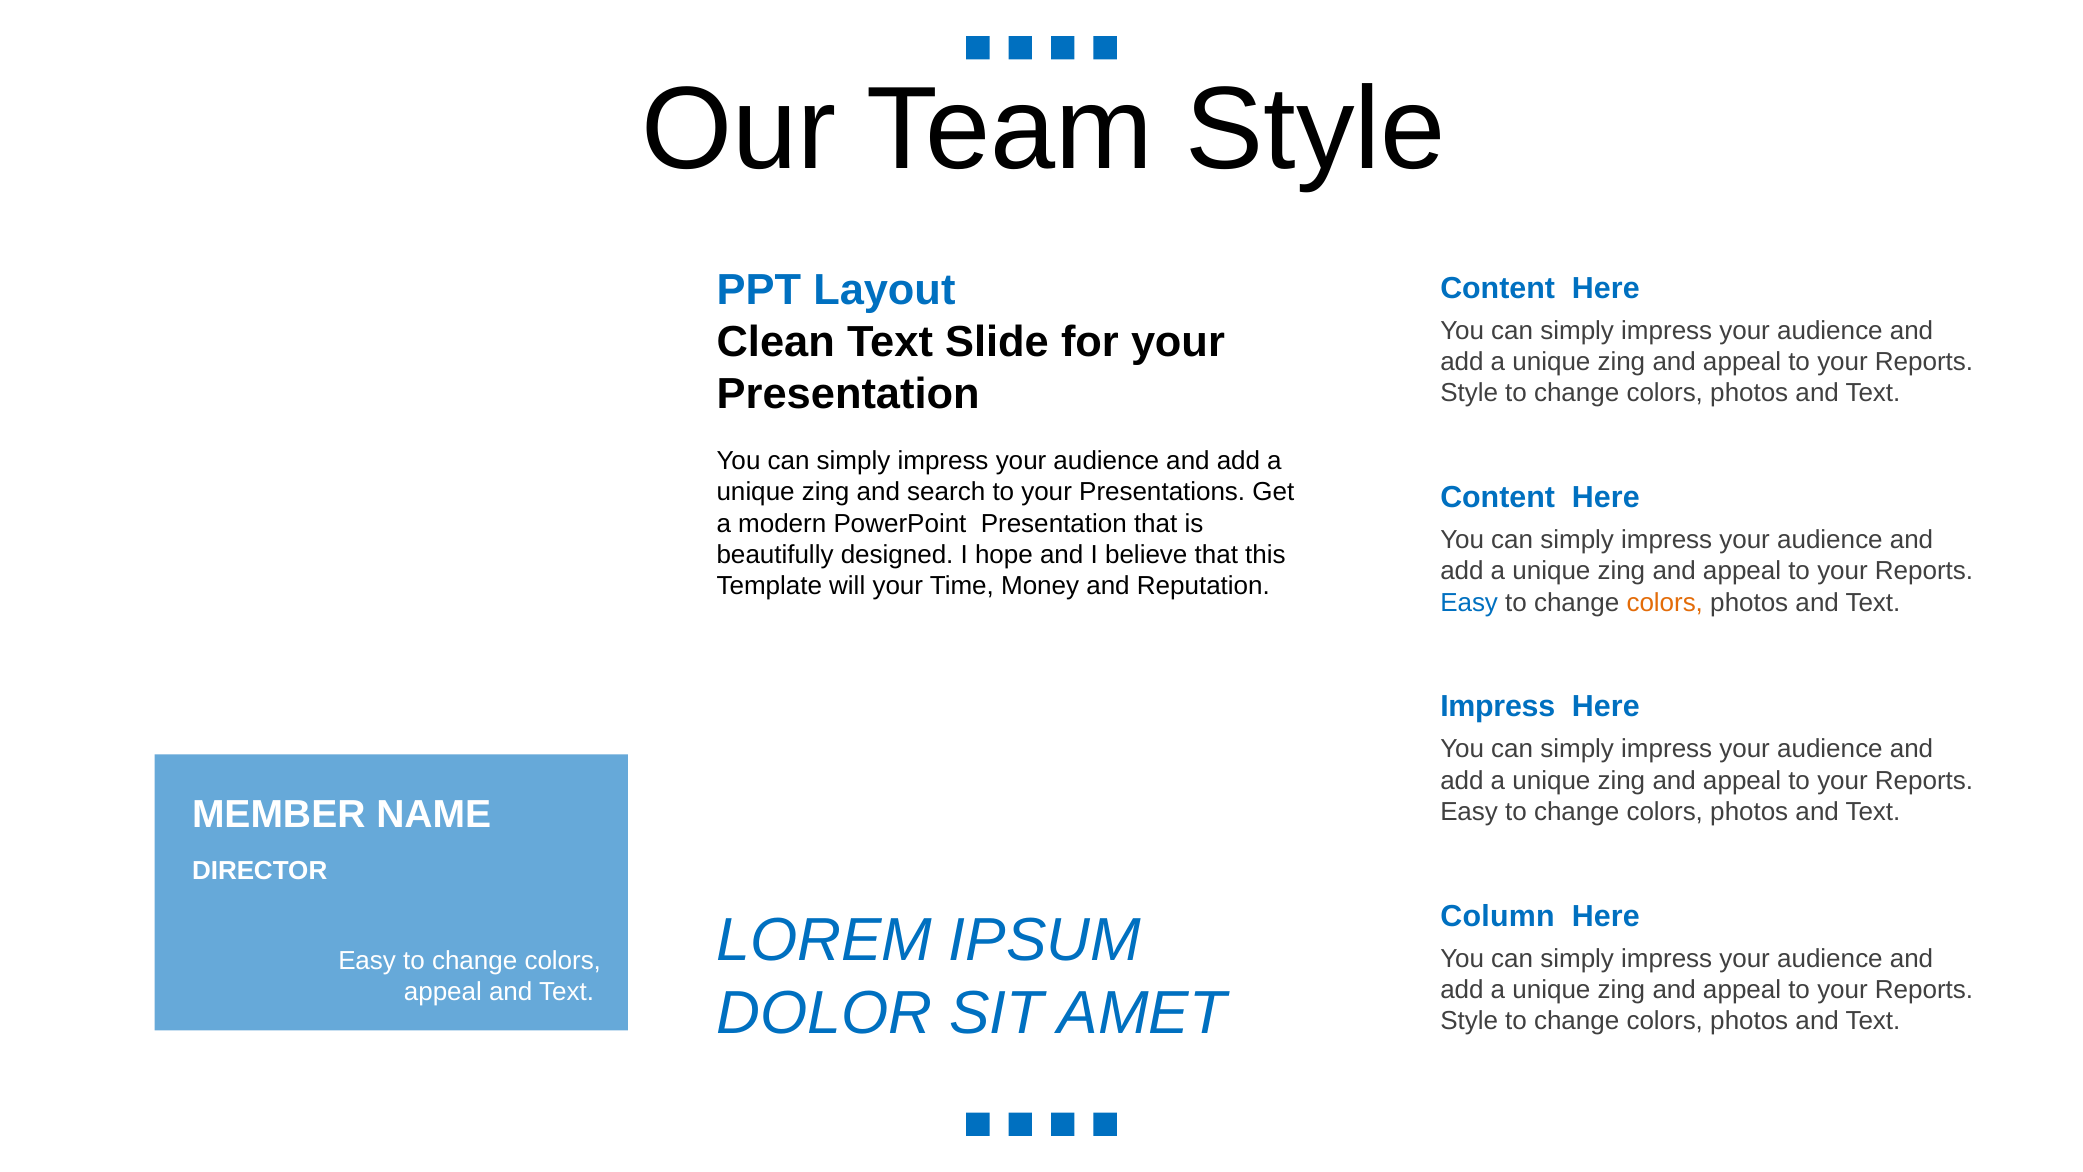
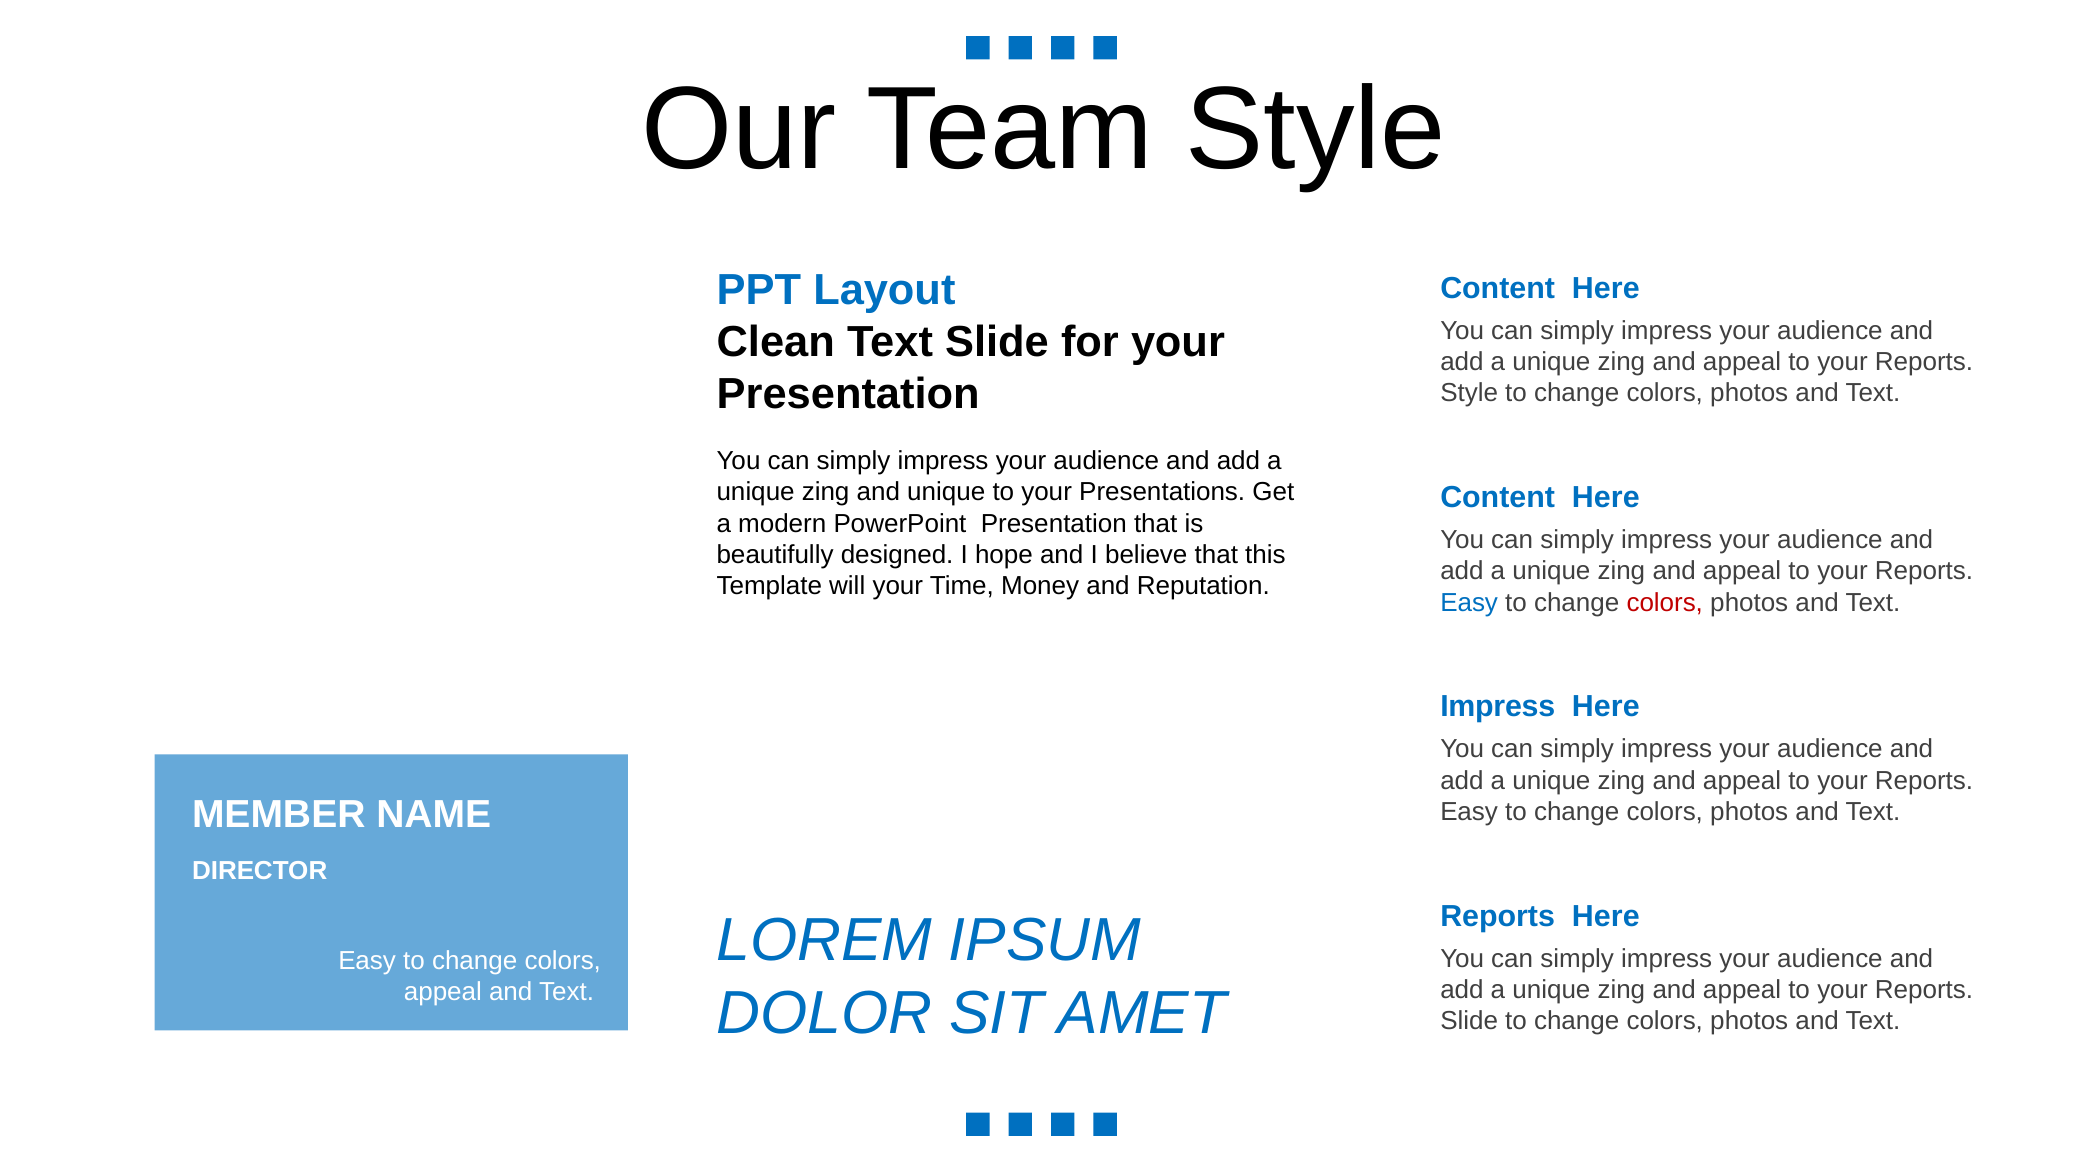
and search: search -> unique (946, 492)
colors colour: orange -> red (1665, 602)
Column: Column -> Reports (1498, 916)
Style: Style -> Slide (1469, 1021)
